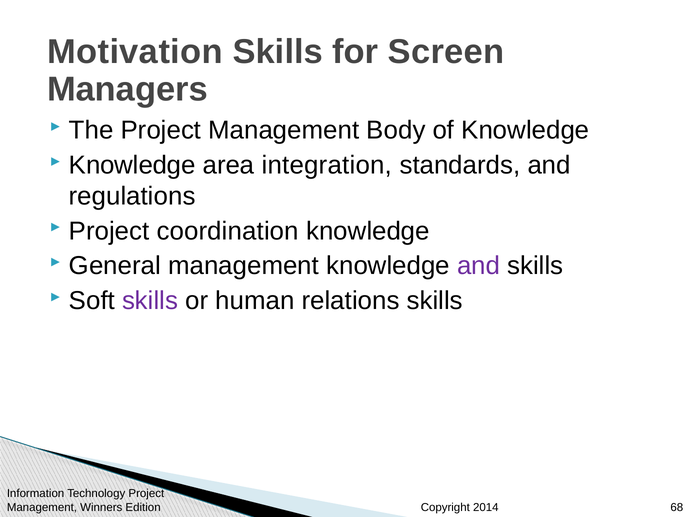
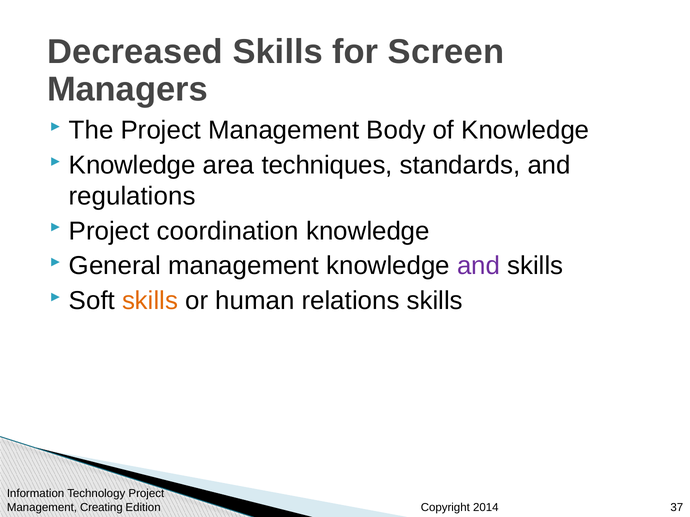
Motivation: Motivation -> Decreased (135, 52)
integration: integration -> techniques (327, 165)
skills colour: purple -> orange (150, 301)
Winners: Winners -> Creating (101, 508)
68: 68 -> 37 (677, 508)
